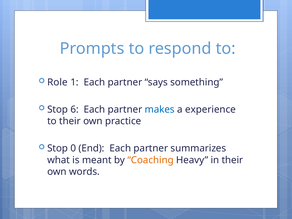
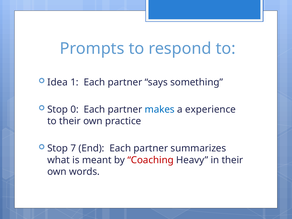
Role: Role -> Idea (58, 82)
6: 6 -> 0 (75, 109)
0: 0 -> 7 (73, 148)
Coaching colour: orange -> red (151, 160)
